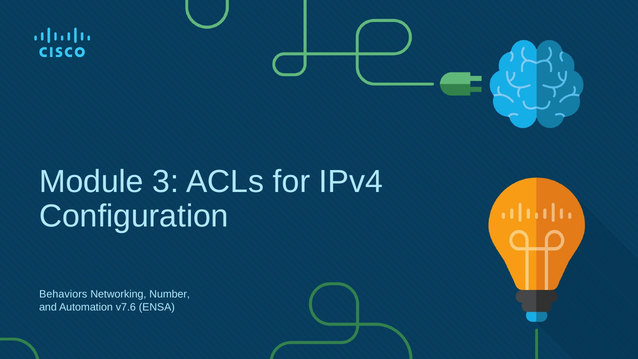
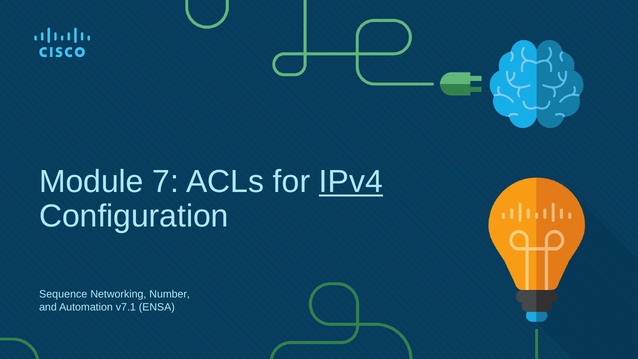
3: 3 -> 7 (166, 182)
IPv4 underline: none -> present (351, 182)
Behaviors: Behaviors -> Sequence (63, 294)
v7.6: v7.6 -> v7.1 (126, 307)
